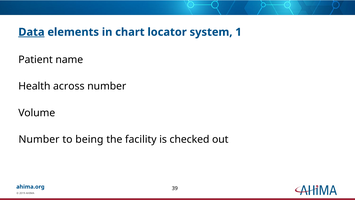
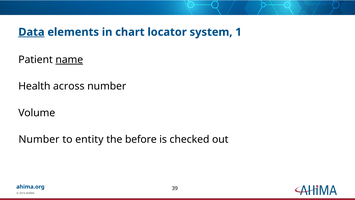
name underline: none -> present (69, 60)
being: being -> entity (89, 139)
facility: facility -> before (141, 139)
